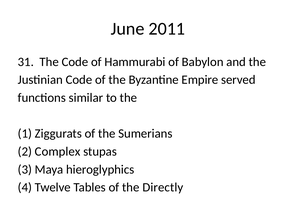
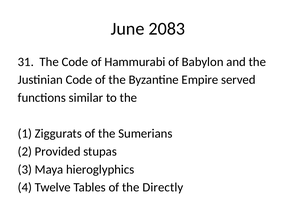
2011: 2011 -> 2083 (167, 29)
Complex: Complex -> Provided (58, 151)
